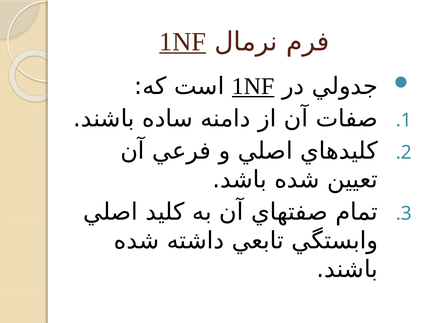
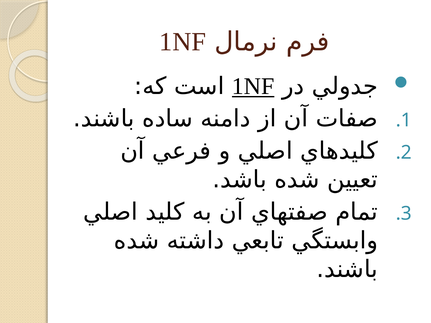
1NF underline: present -> none (183, 42)
